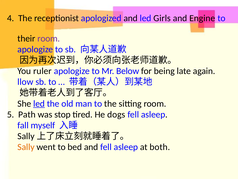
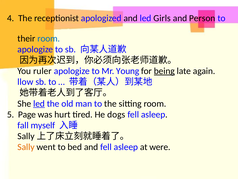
Engine: Engine -> Person (202, 18)
room colour: purple -> blue (49, 38)
Below: Below -> Young (128, 71)
being underline: none -> present (164, 71)
Path: Path -> Page (27, 114)
stop: stop -> hurt (62, 114)
both: both -> were (160, 147)
